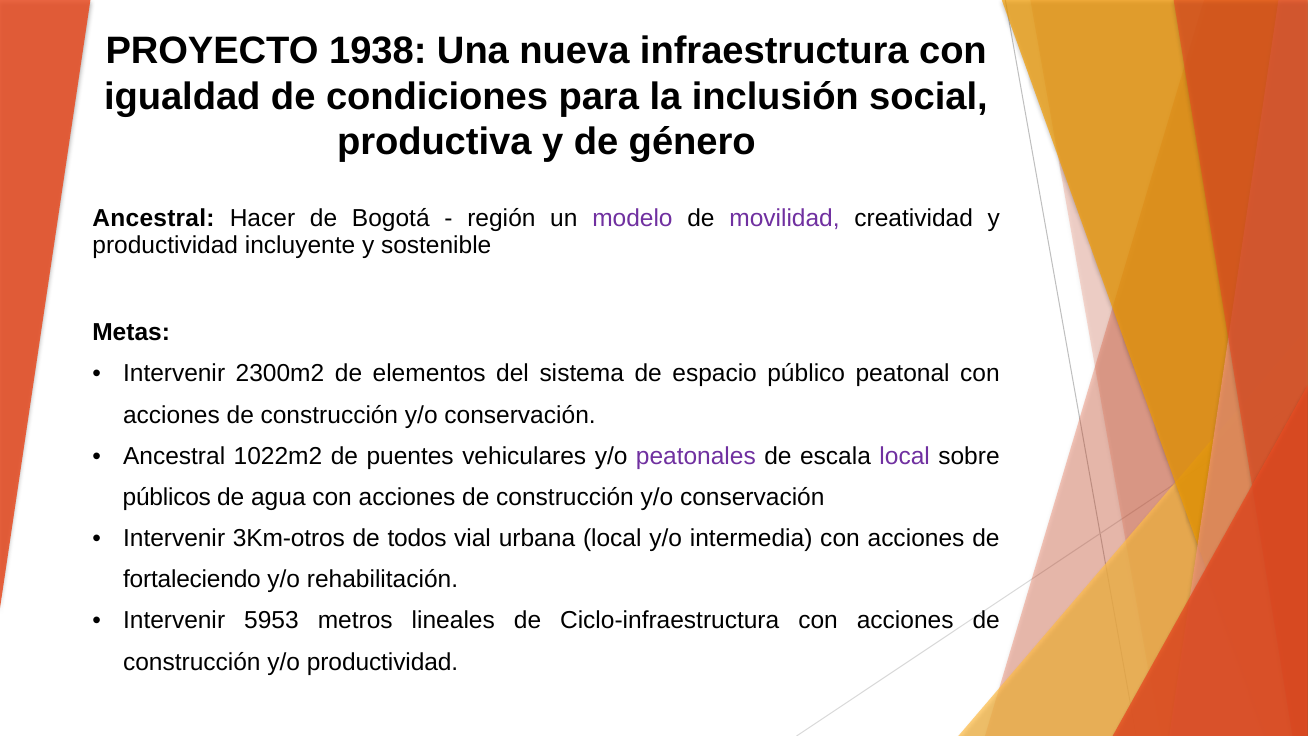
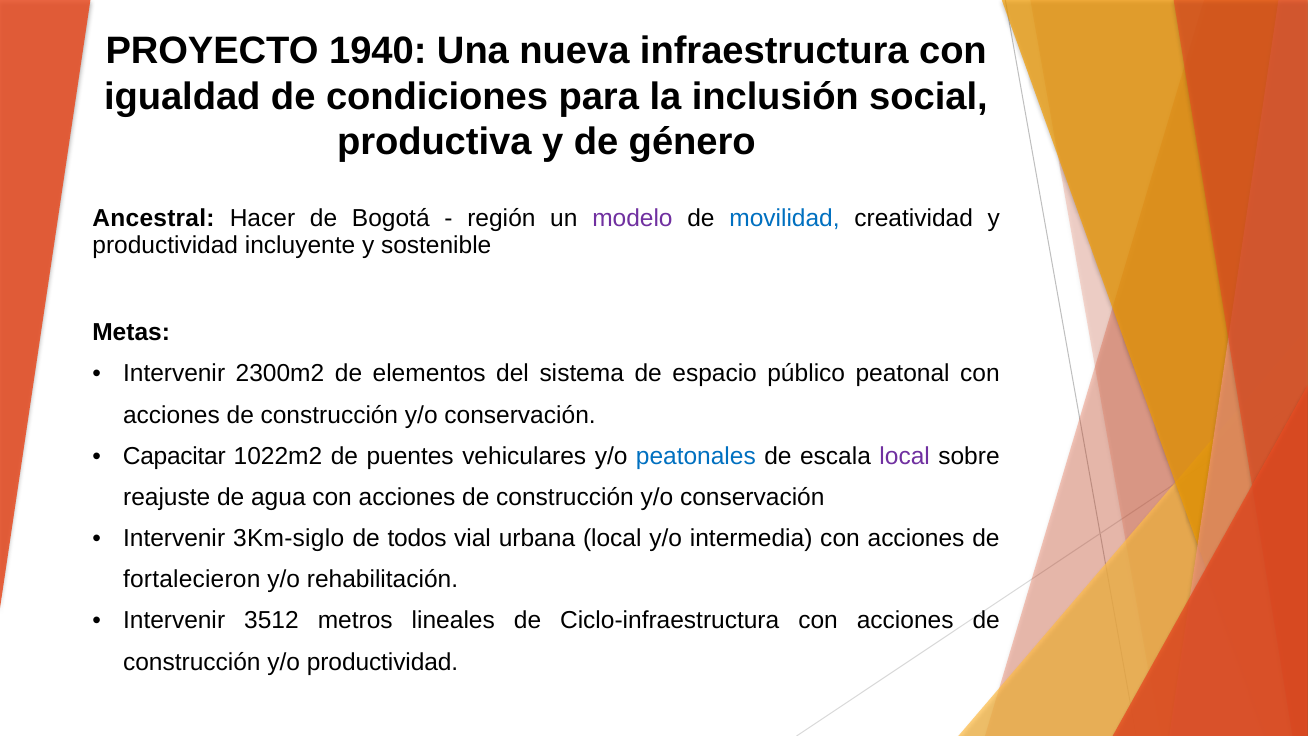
1938: 1938 -> 1940 (378, 51)
movilidad colour: purple -> blue (785, 218)
Ancestral: Ancestral -> Capacitar (174, 456)
peatonales colour: purple -> blue (696, 456)
públicos: públicos -> reajuste (167, 497)
3Km-otros: 3Km-otros -> 3Km-siglo (289, 538)
fortaleciendo: fortaleciendo -> fortalecieron (192, 579)
5953: 5953 -> 3512 (271, 621)
